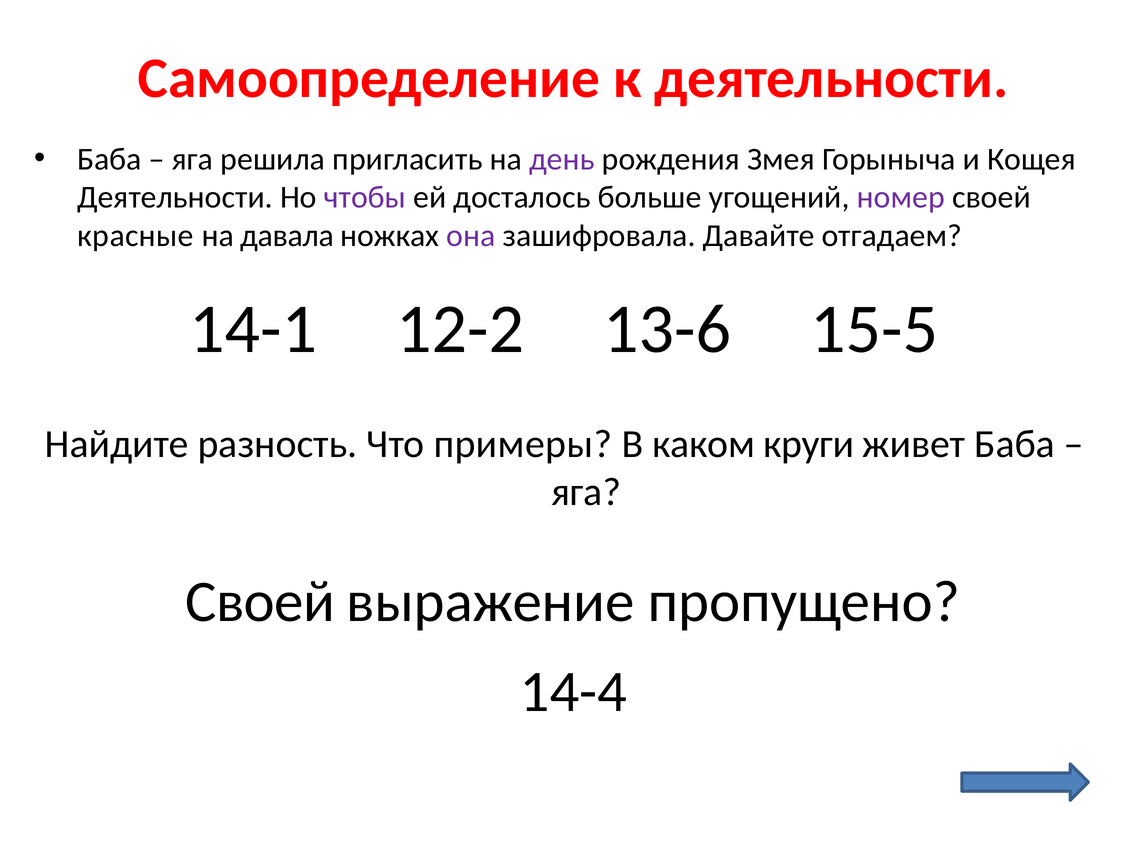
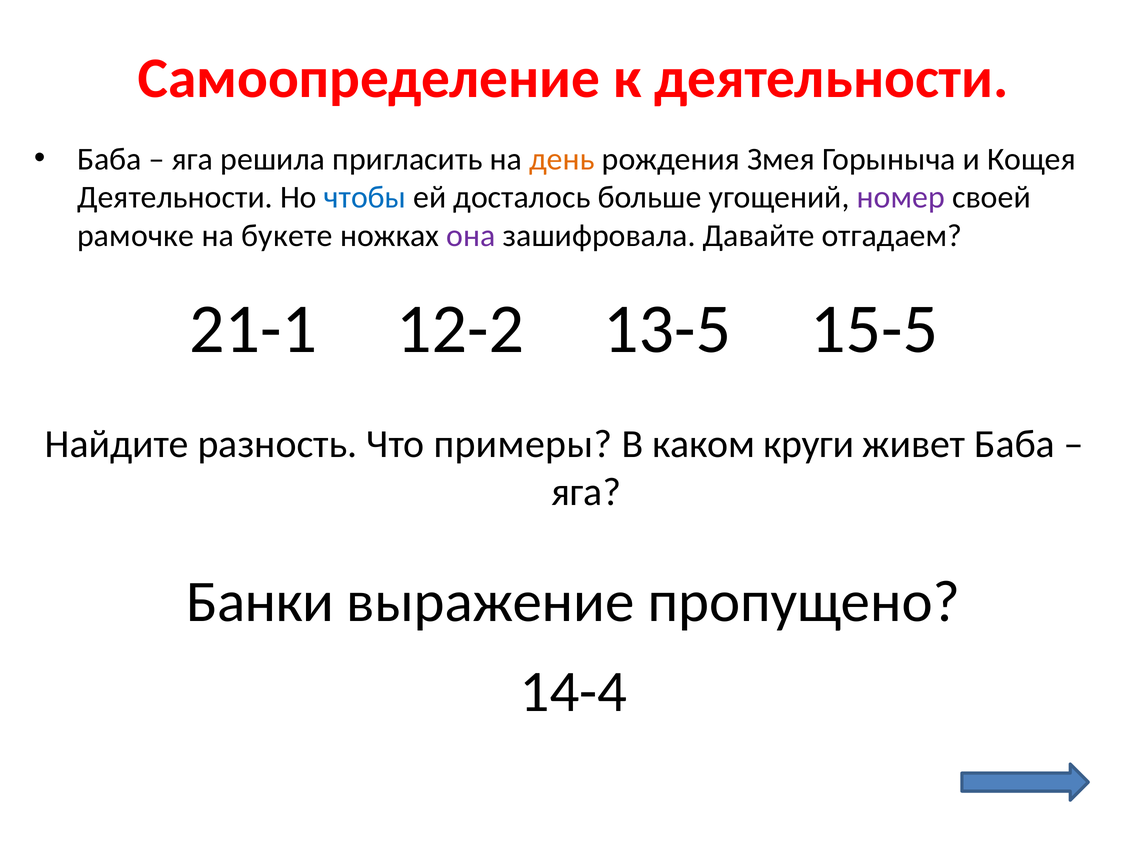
день colour: purple -> orange (562, 159)
чтобы colour: purple -> blue (365, 197)
красные: красные -> рамочке (136, 236)
давала: давала -> букете (287, 236)
14-1: 14-1 -> 21-1 (253, 329)
13-6: 13-6 -> 13-5 (667, 329)
Своей: Своей -> Банки (260, 602)
